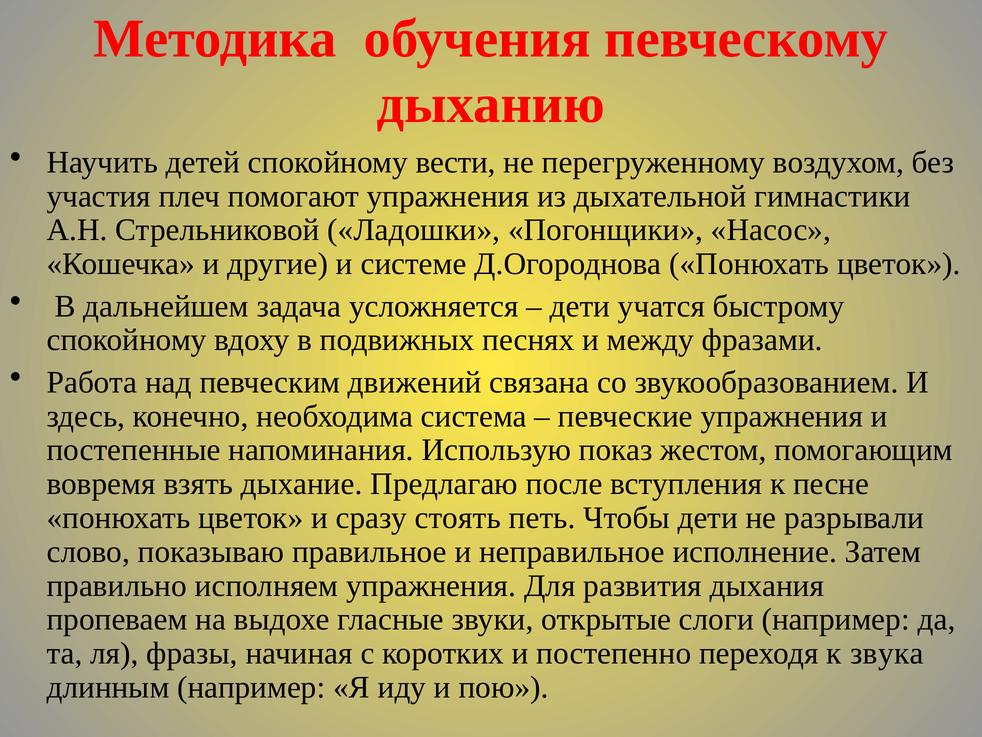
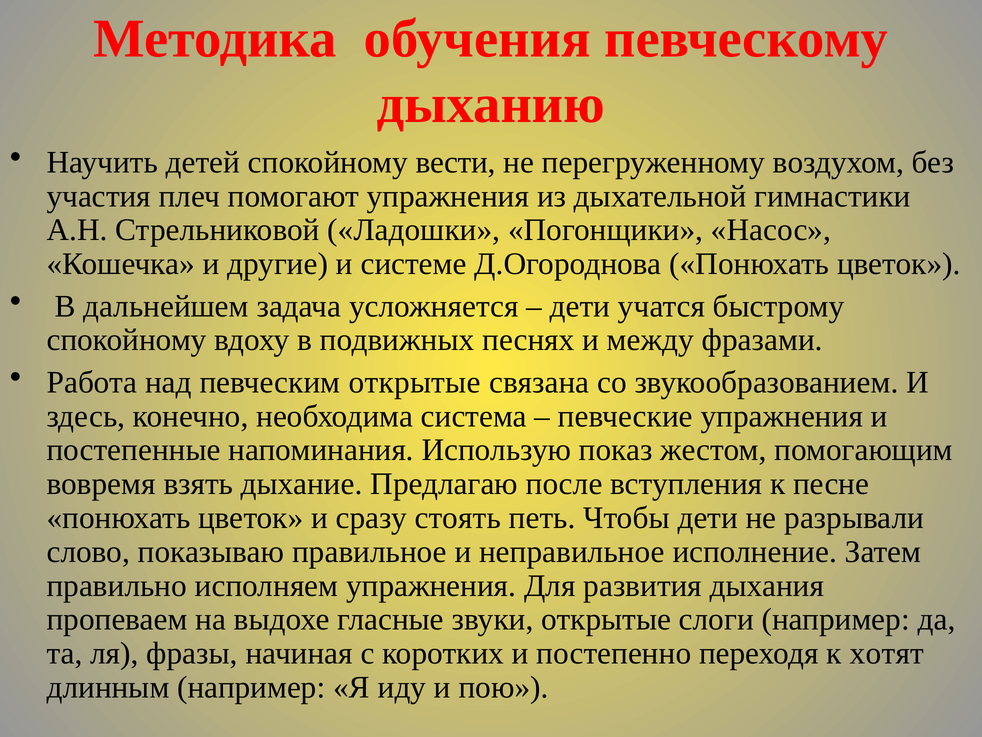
певческим движений: движений -> открытые (415, 382)
звука: звука -> хотят (887, 653)
